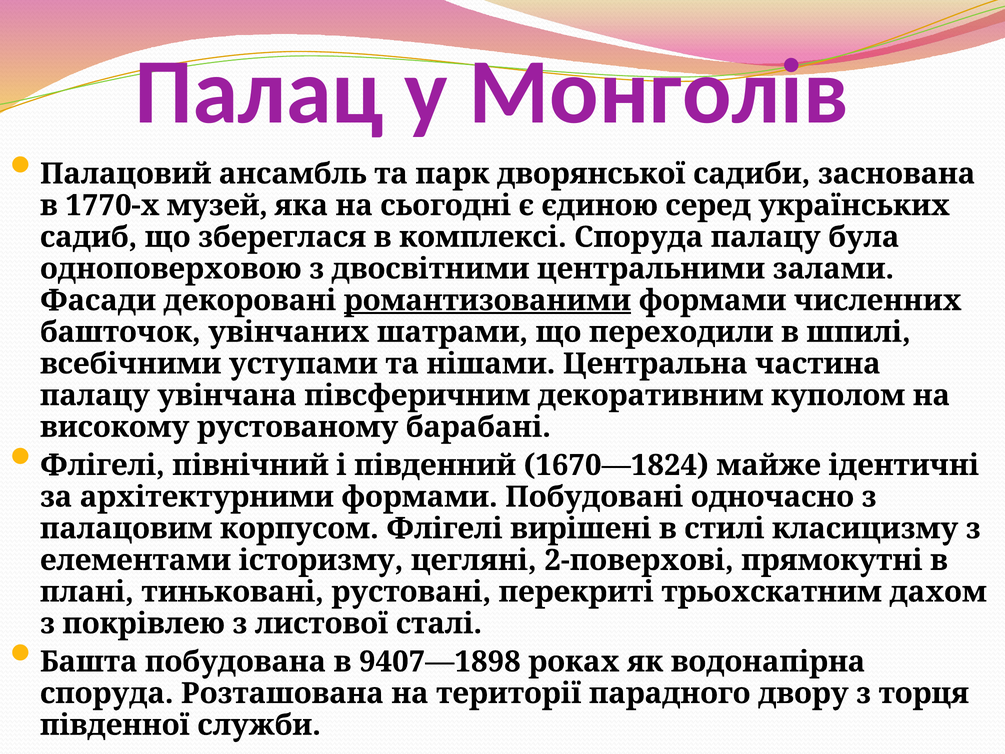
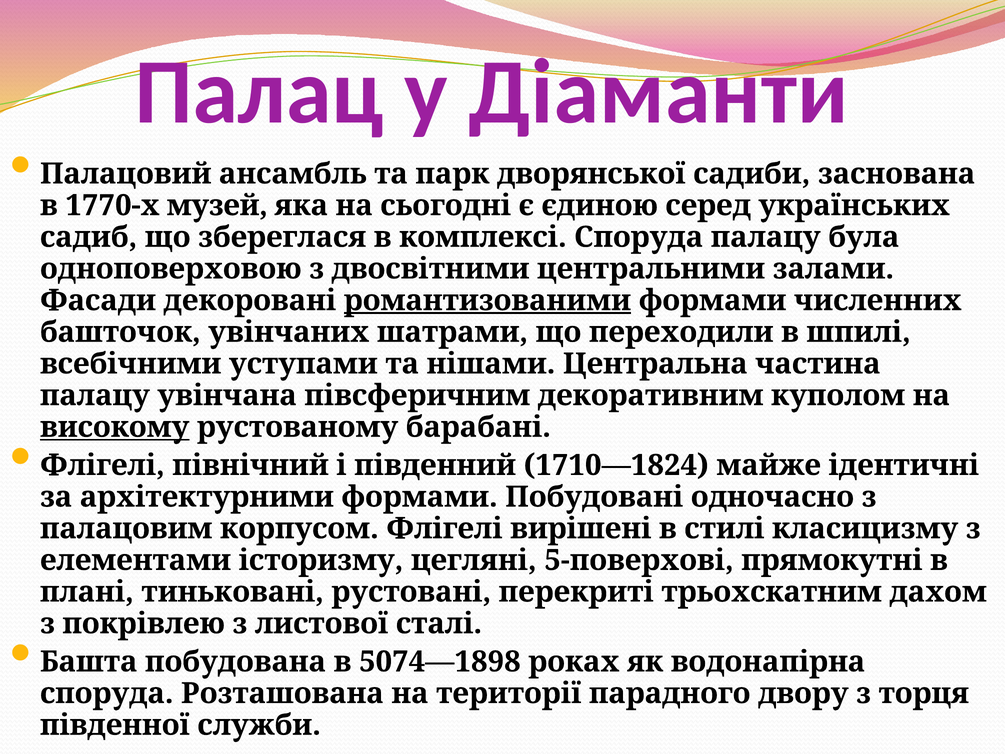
Монголів: Монголів -> Діаманти (659, 92)
високому underline: none -> present (115, 427)
1670—1824: 1670—1824 -> 1710—1824 (616, 465)
2-поверхові: 2-поверхові -> 5-поверхові (639, 560)
9407—1898: 9407—1898 -> 5074—1898 (440, 662)
